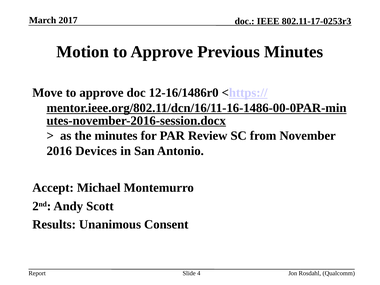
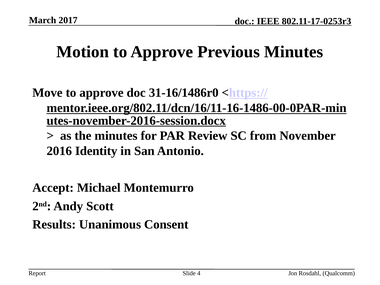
12-16/1486r0: 12-16/1486r0 -> 31-16/1486r0 (184, 93)
Devices: Devices -> Identity (96, 151)
